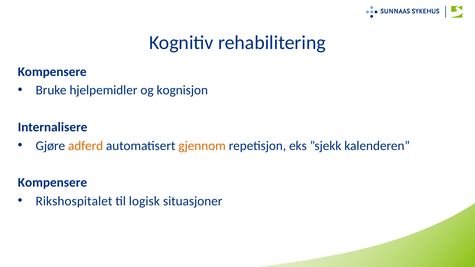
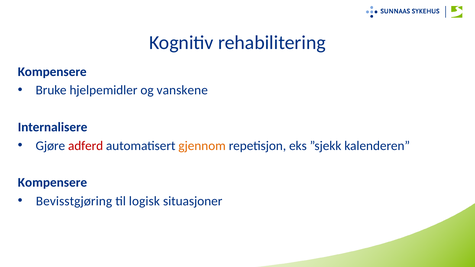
kognisjon: kognisjon -> vanskene (182, 90)
adferd colour: orange -> red (86, 146)
Rikshospitalet: Rikshospitalet -> Bevisstgjøring (74, 201)
